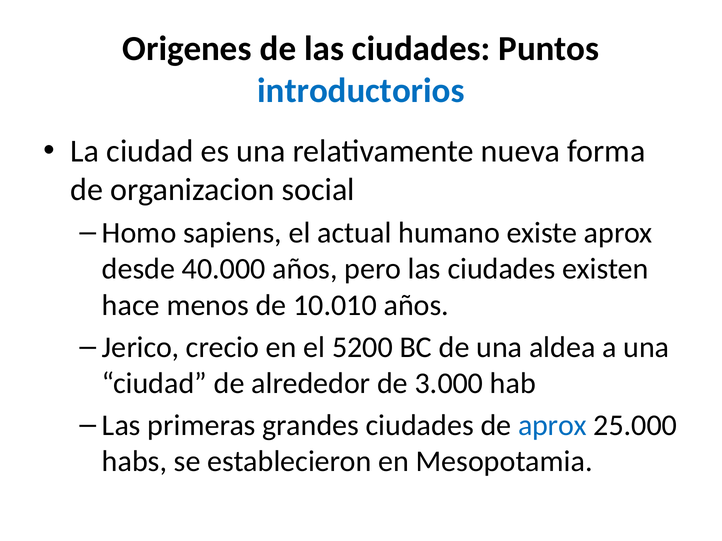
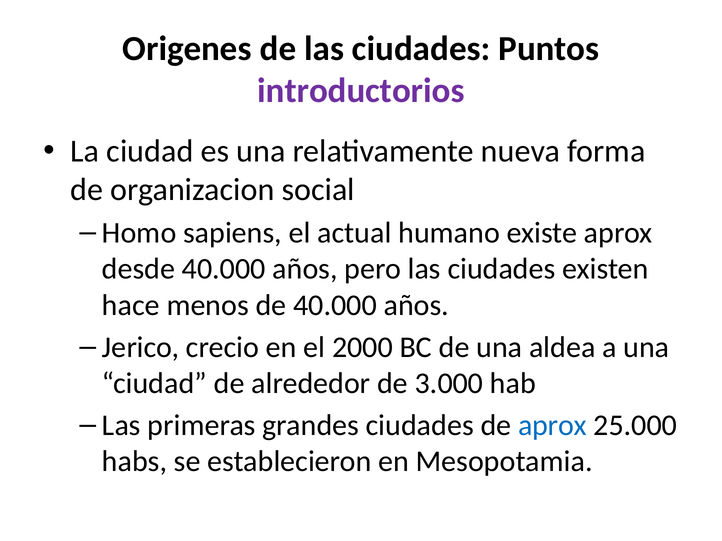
introductorios colour: blue -> purple (361, 91)
de 10.010: 10.010 -> 40.000 (335, 305)
5200: 5200 -> 2000 (362, 348)
